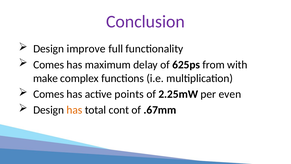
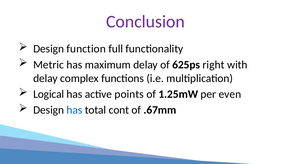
improve: improve -> function (86, 49)
Comes: Comes -> Metric (49, 65)
from: from -> right (213, 65)
make: make -> delay (45, 78)
Comes: Comes -> Logical (49, 94)
2.25mW: 2.25mW -> 1.25mW (178, 94)
has colour: orange -> blue (74, 110)
